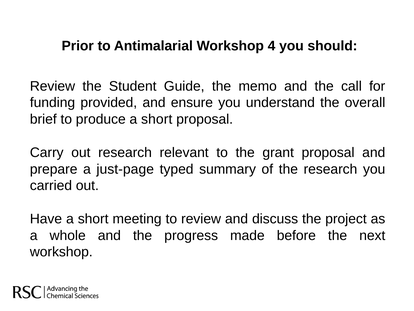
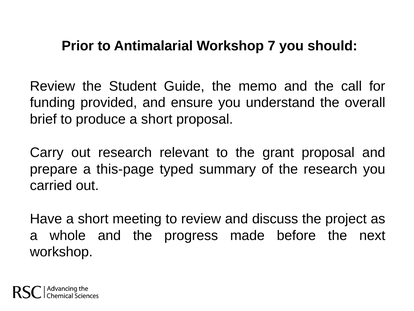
4: 4 -> 7 (272, 46)
just-page: just-page -> this-page (125, 169)
